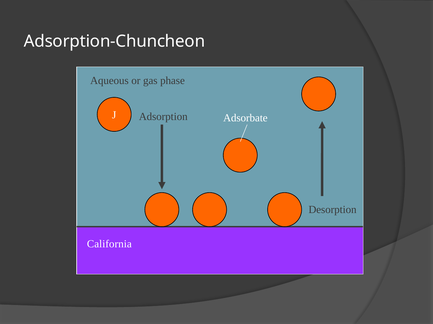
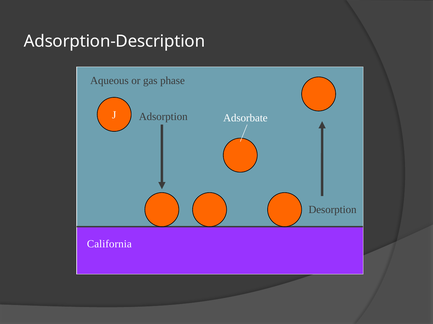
Adsorption-Chuncheon: Adsorption-Chuncheon -> Adsorption-Description (114, 41)
